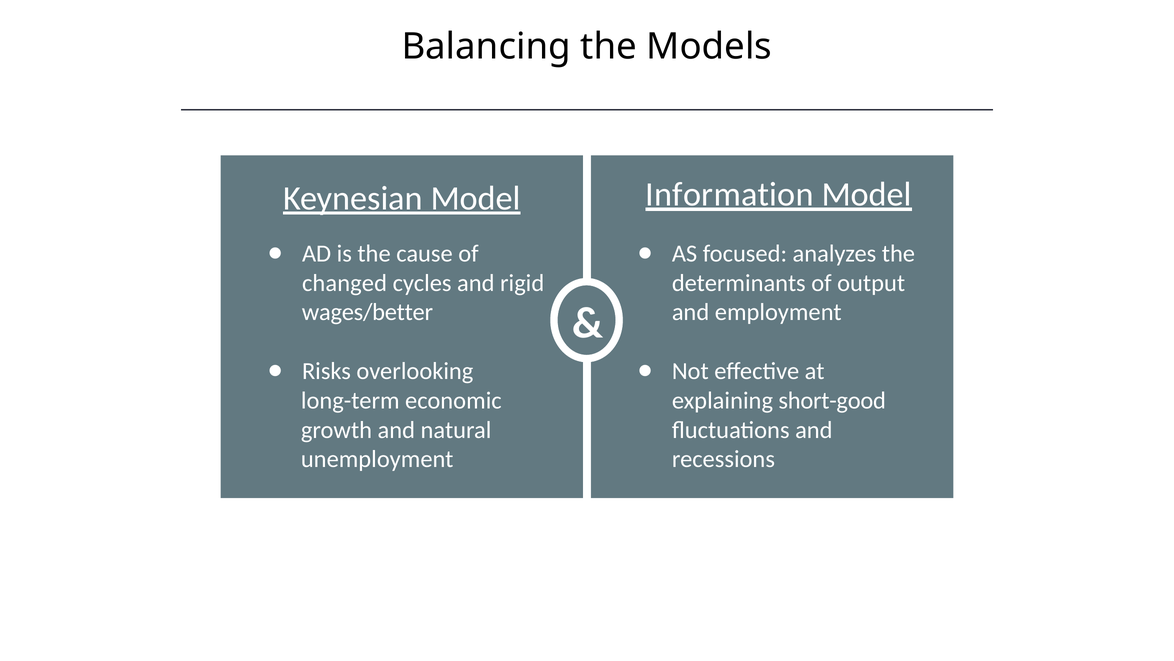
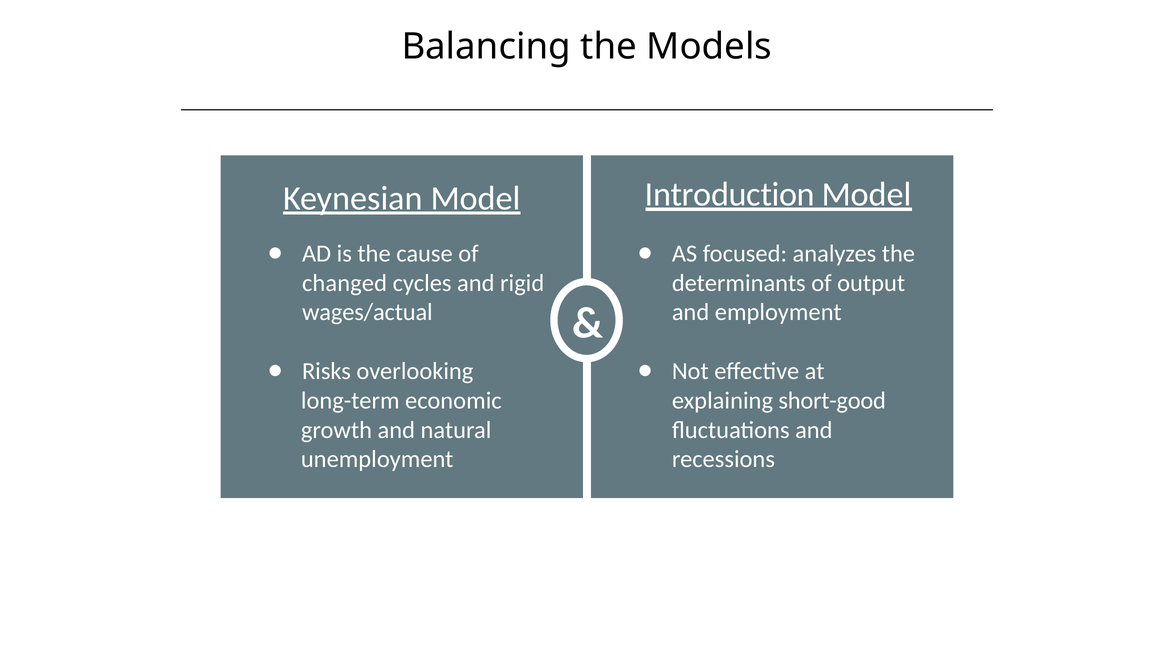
Information: Information -> Introduction (730, 194)
wages/better: wages/better -> wages/actual (367, 312)
